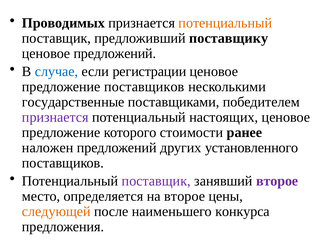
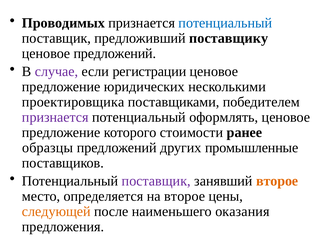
потенциальный colour: orange -> blue (225, 23)
случае colour: blue -> purple (57, 71)
предложение поставщиков: поставщиков -> юридических (144, 86)
государственные: государственные -> проектировщика (73, 102)
настоящих: настоящих -> оформлять (224, 117)
наложен: наложен -> образцы (48, 147)
установленного: установленного -> промышленные (252, 147)
второе colour: purple -> orange (277, 180)
конкурса: конкурса -> оказания (242, 211)
